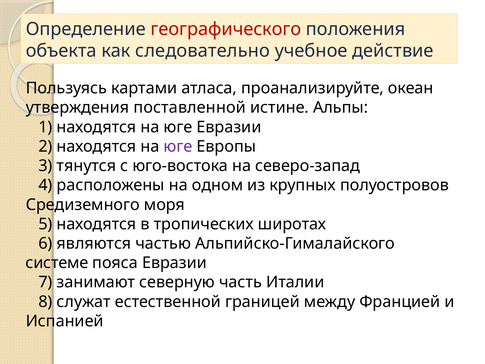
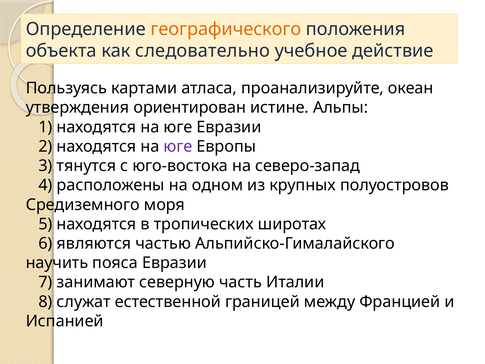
географического colour: red -> orange (226, 29)
поставленной: поставленной -> ориентирован (190, 108)
системе: системе -> научить (57, 263)
